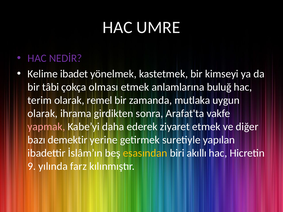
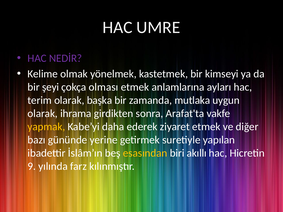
ibadet: ibadet -> olmak (74, 74)
tâbi: tâbi -> şeyi (51, 87)
buluğ: buluğ -> ayları (219, 87)
remel: remel -> başka (99, 100)
yapmak colour: pink -> yellow (46, 127)
demektir: demektir -> gününde (68, 140)
